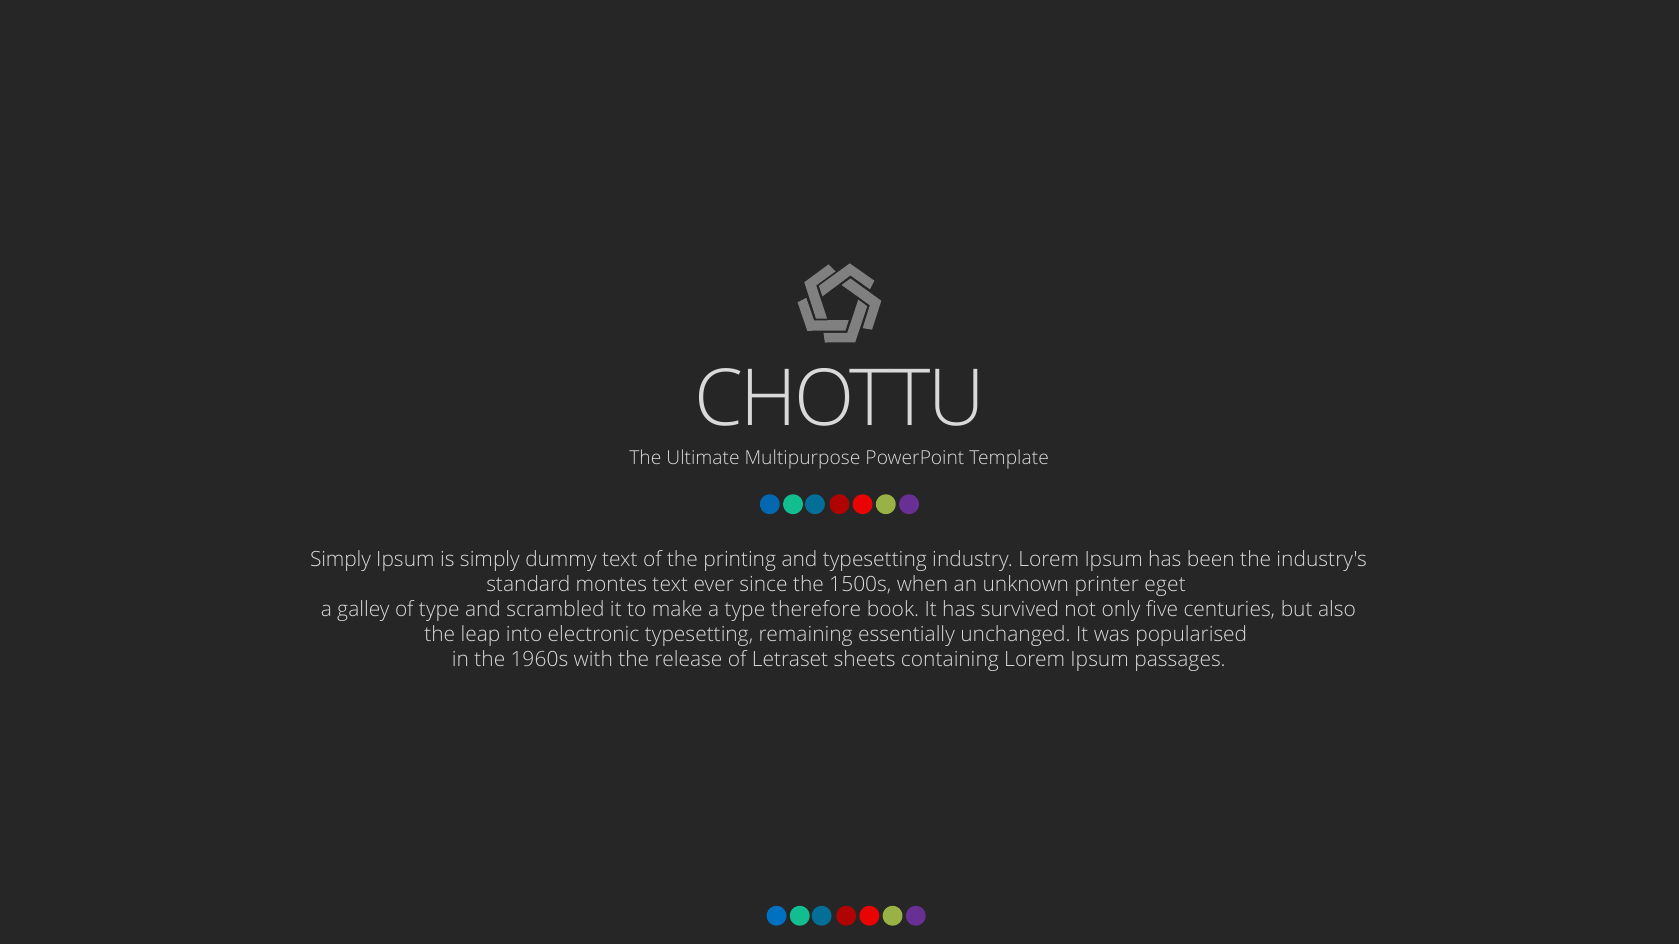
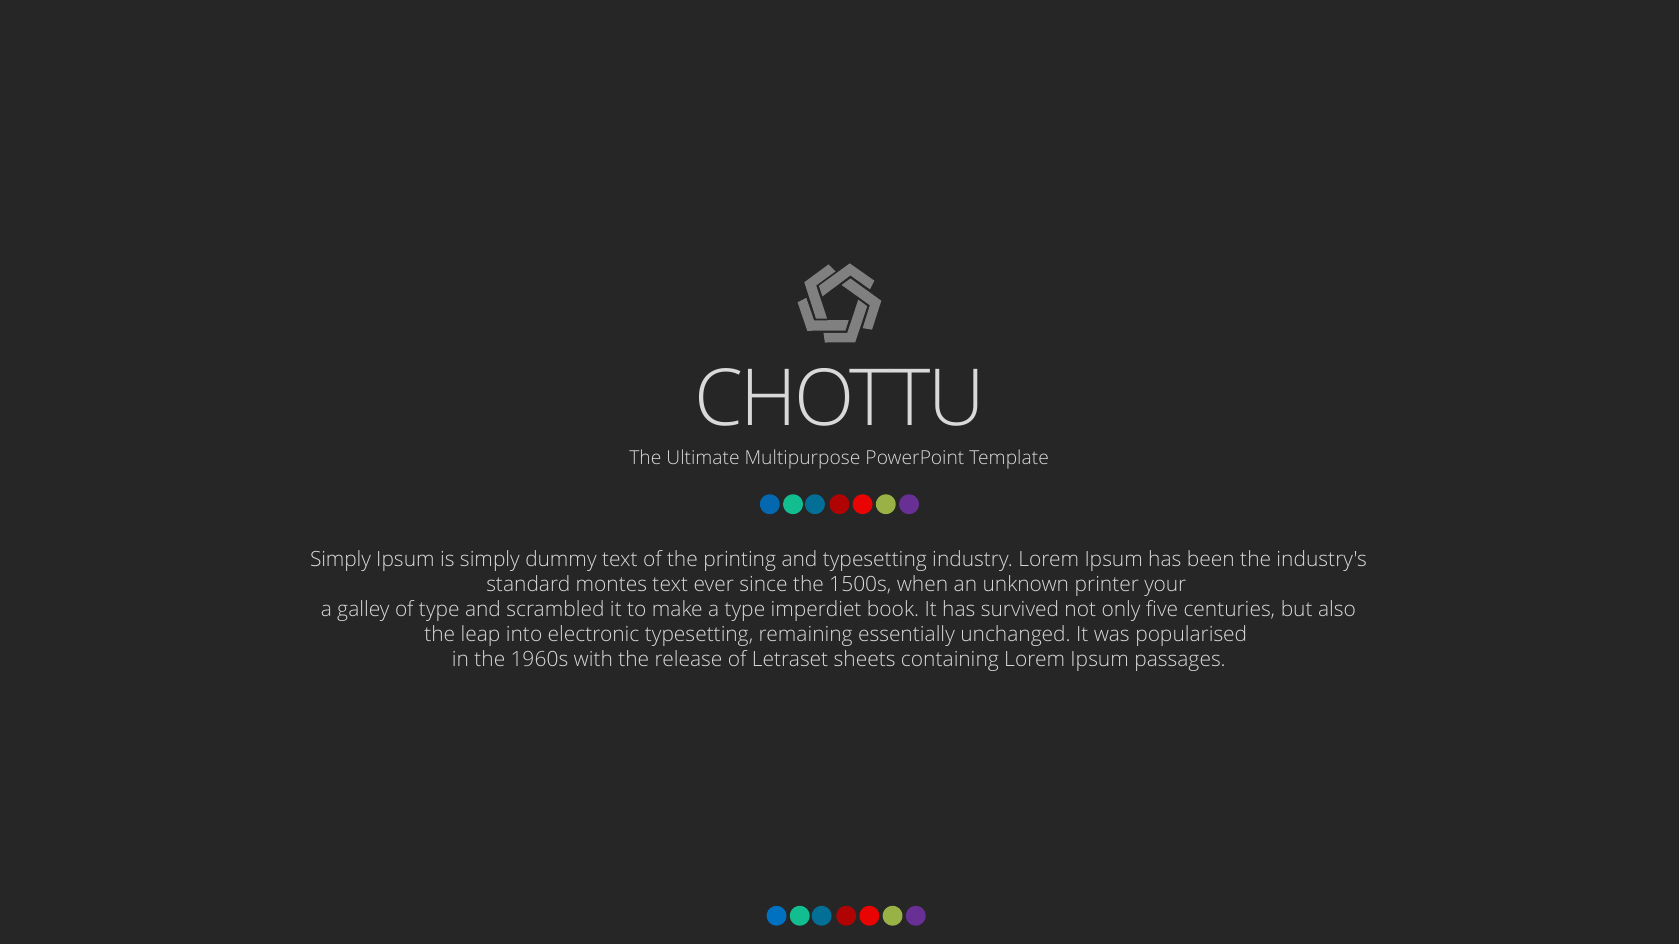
eget: eget -> your (1165, 585)
therefore: therefore -> imperdiet (816, 610)
